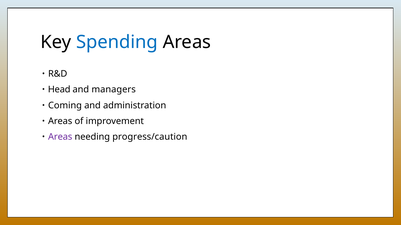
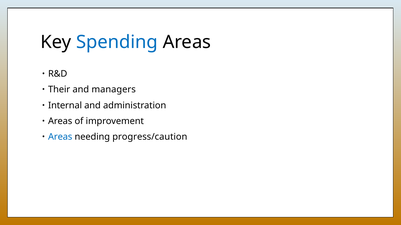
Head: Head -> Their (59, 90)
Coming: Coming -> Internal (65, 106)
Areas colour: purple -> blue (60, 137)
